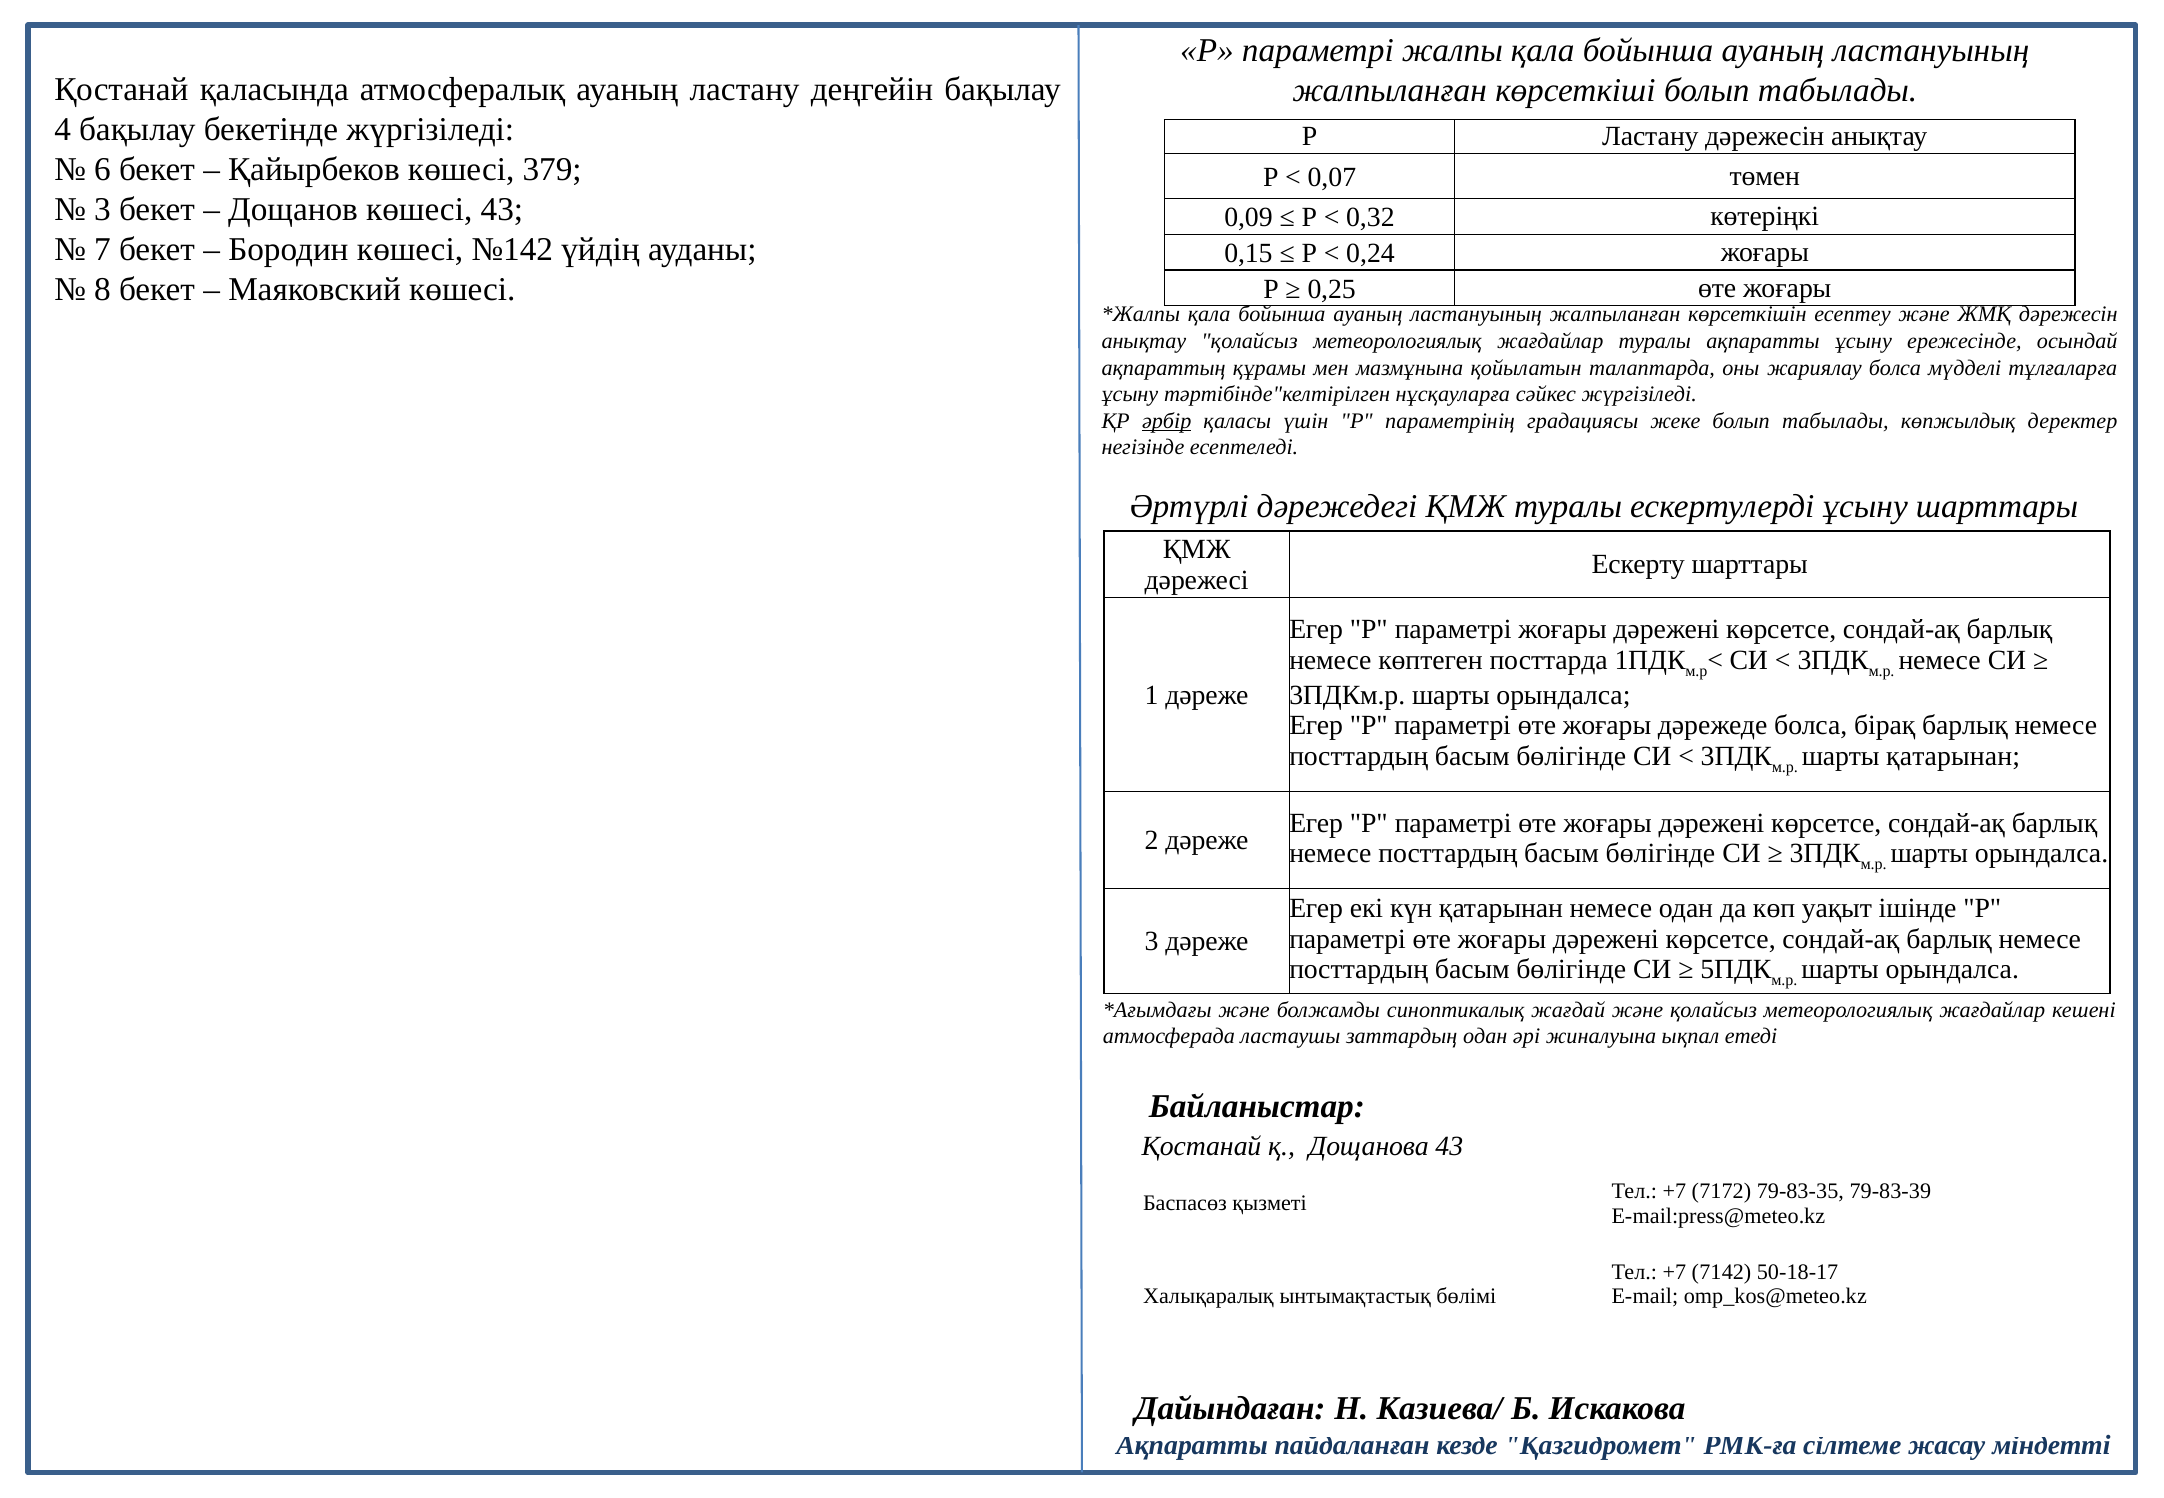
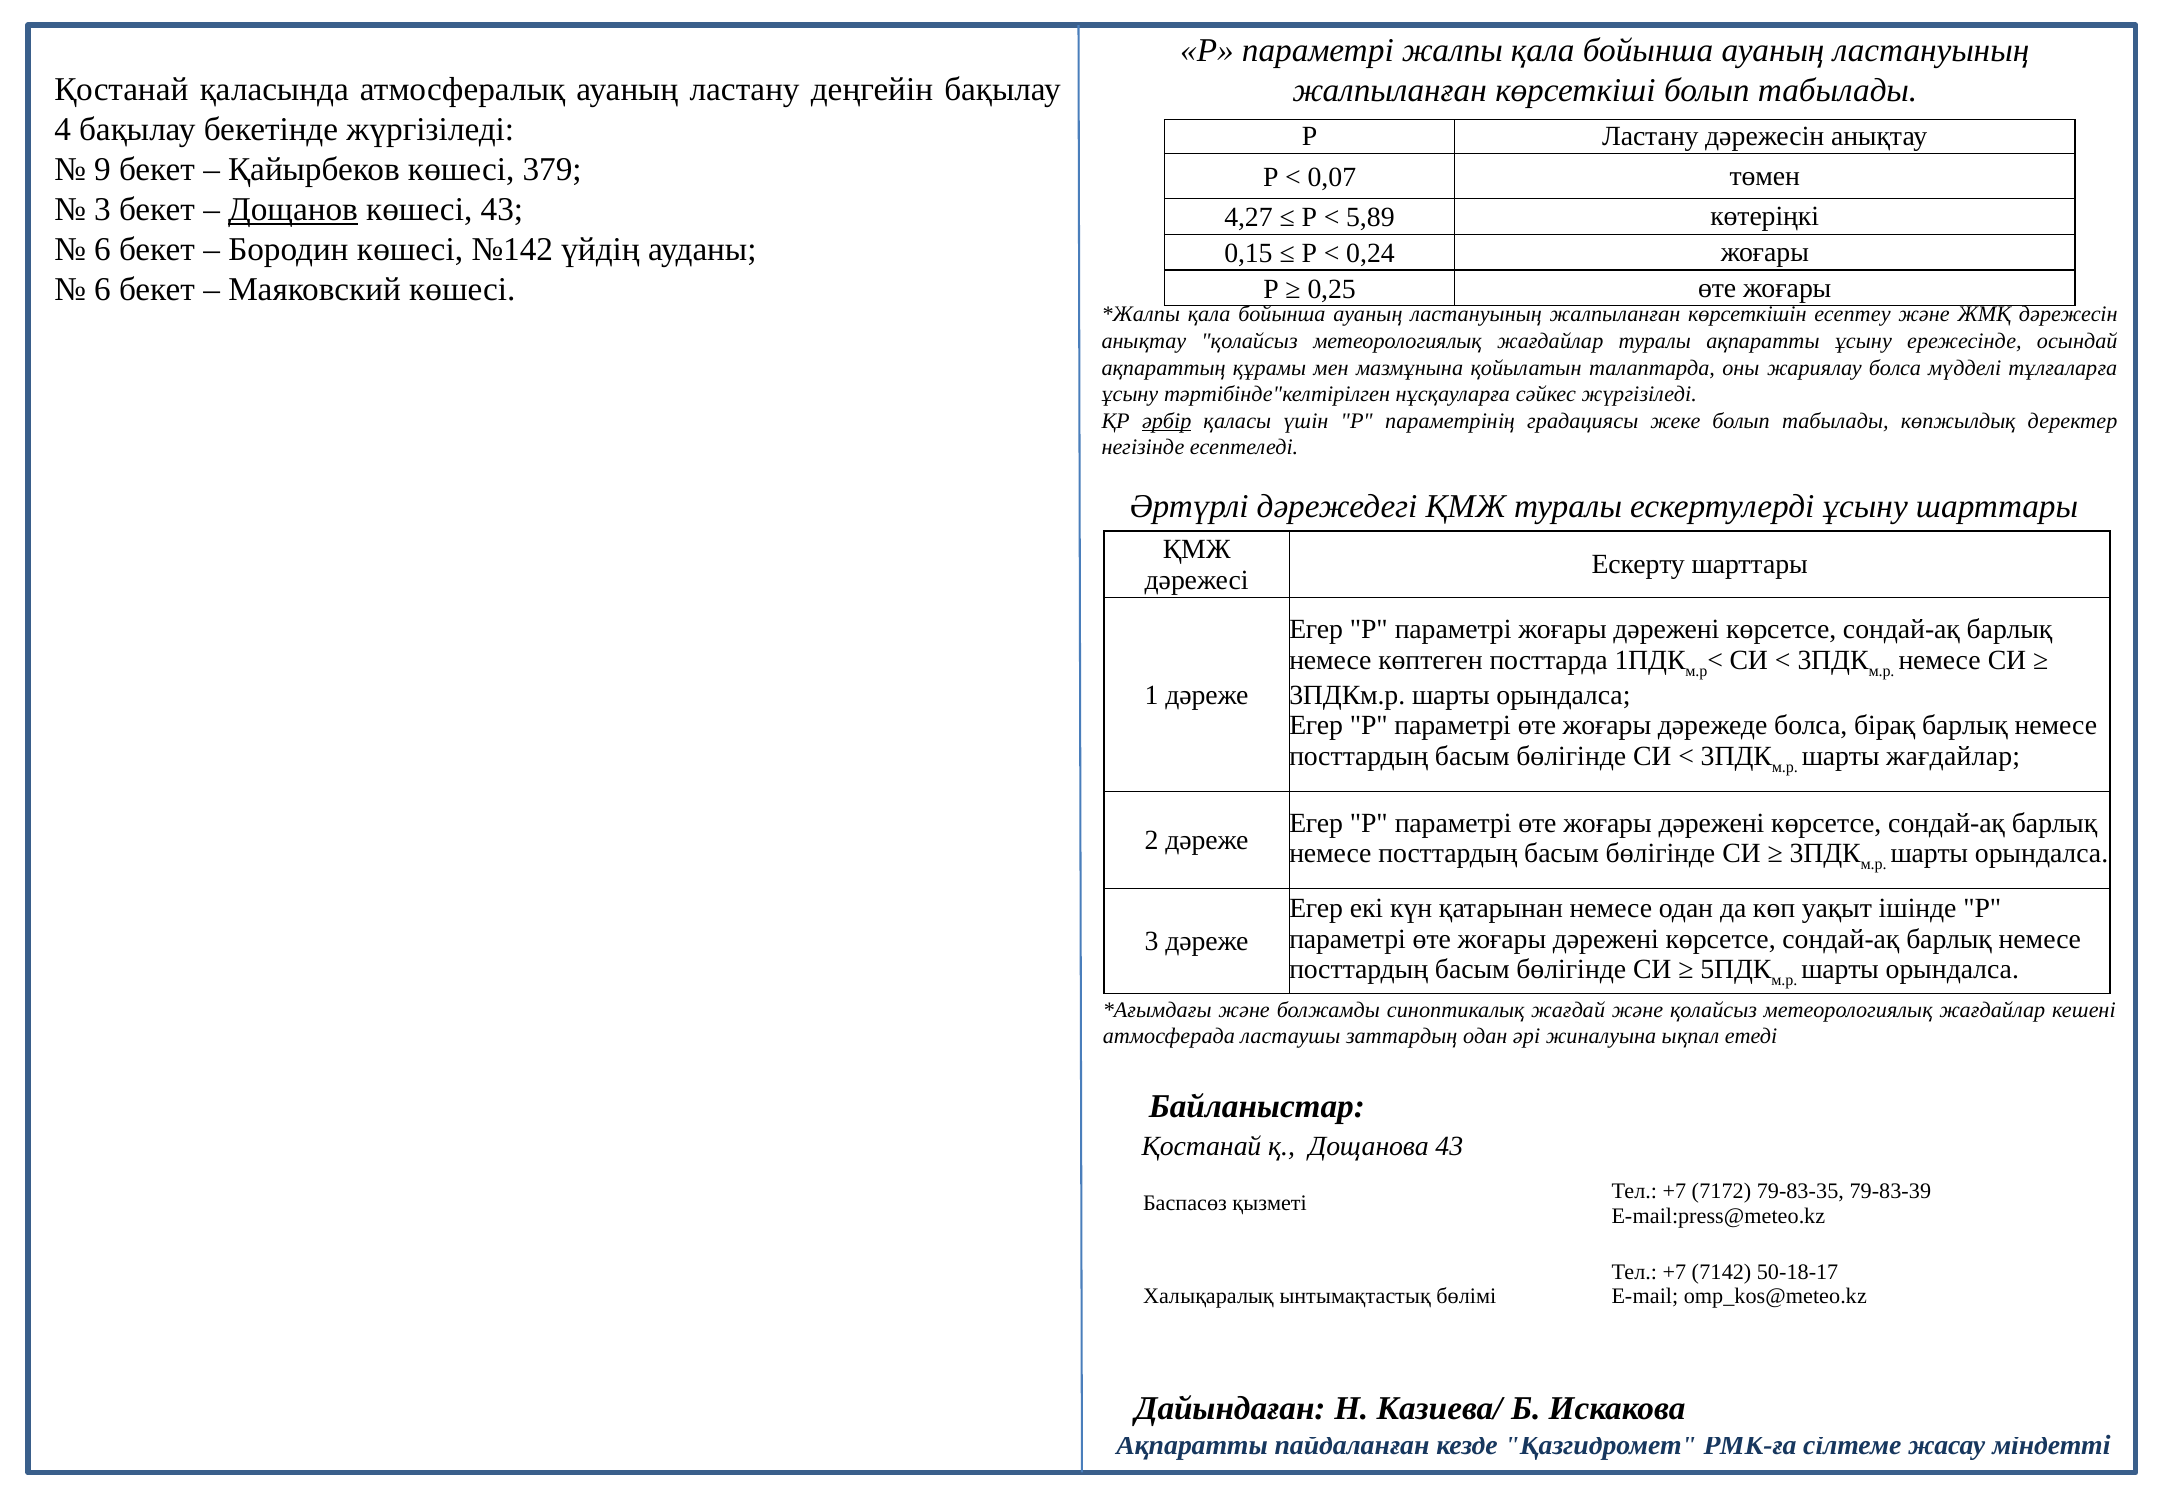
6: 6 -> 9 (103, 170)
Дощанов underline: none -> present (293, 210)
0,09: 0,09 -> 4,27 (1249, 218)
0,32: 0,32 -> 5,89 (1370, 218)
7: 7 -> 6 (103, 250)
8: 8 -> 6 (103, 290)
шарты қатарынан: қатарынан -> жағдайлар (1953, 756)
